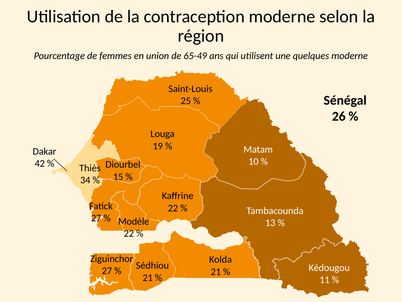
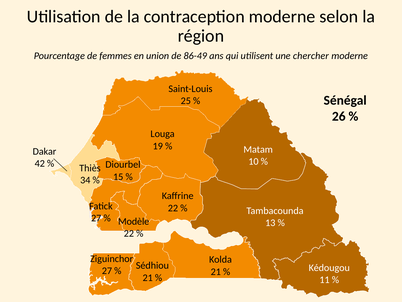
65-49: 65-49 -> 86-49 (195, 56)
quelques: quelques -> chercher (311, 56)
